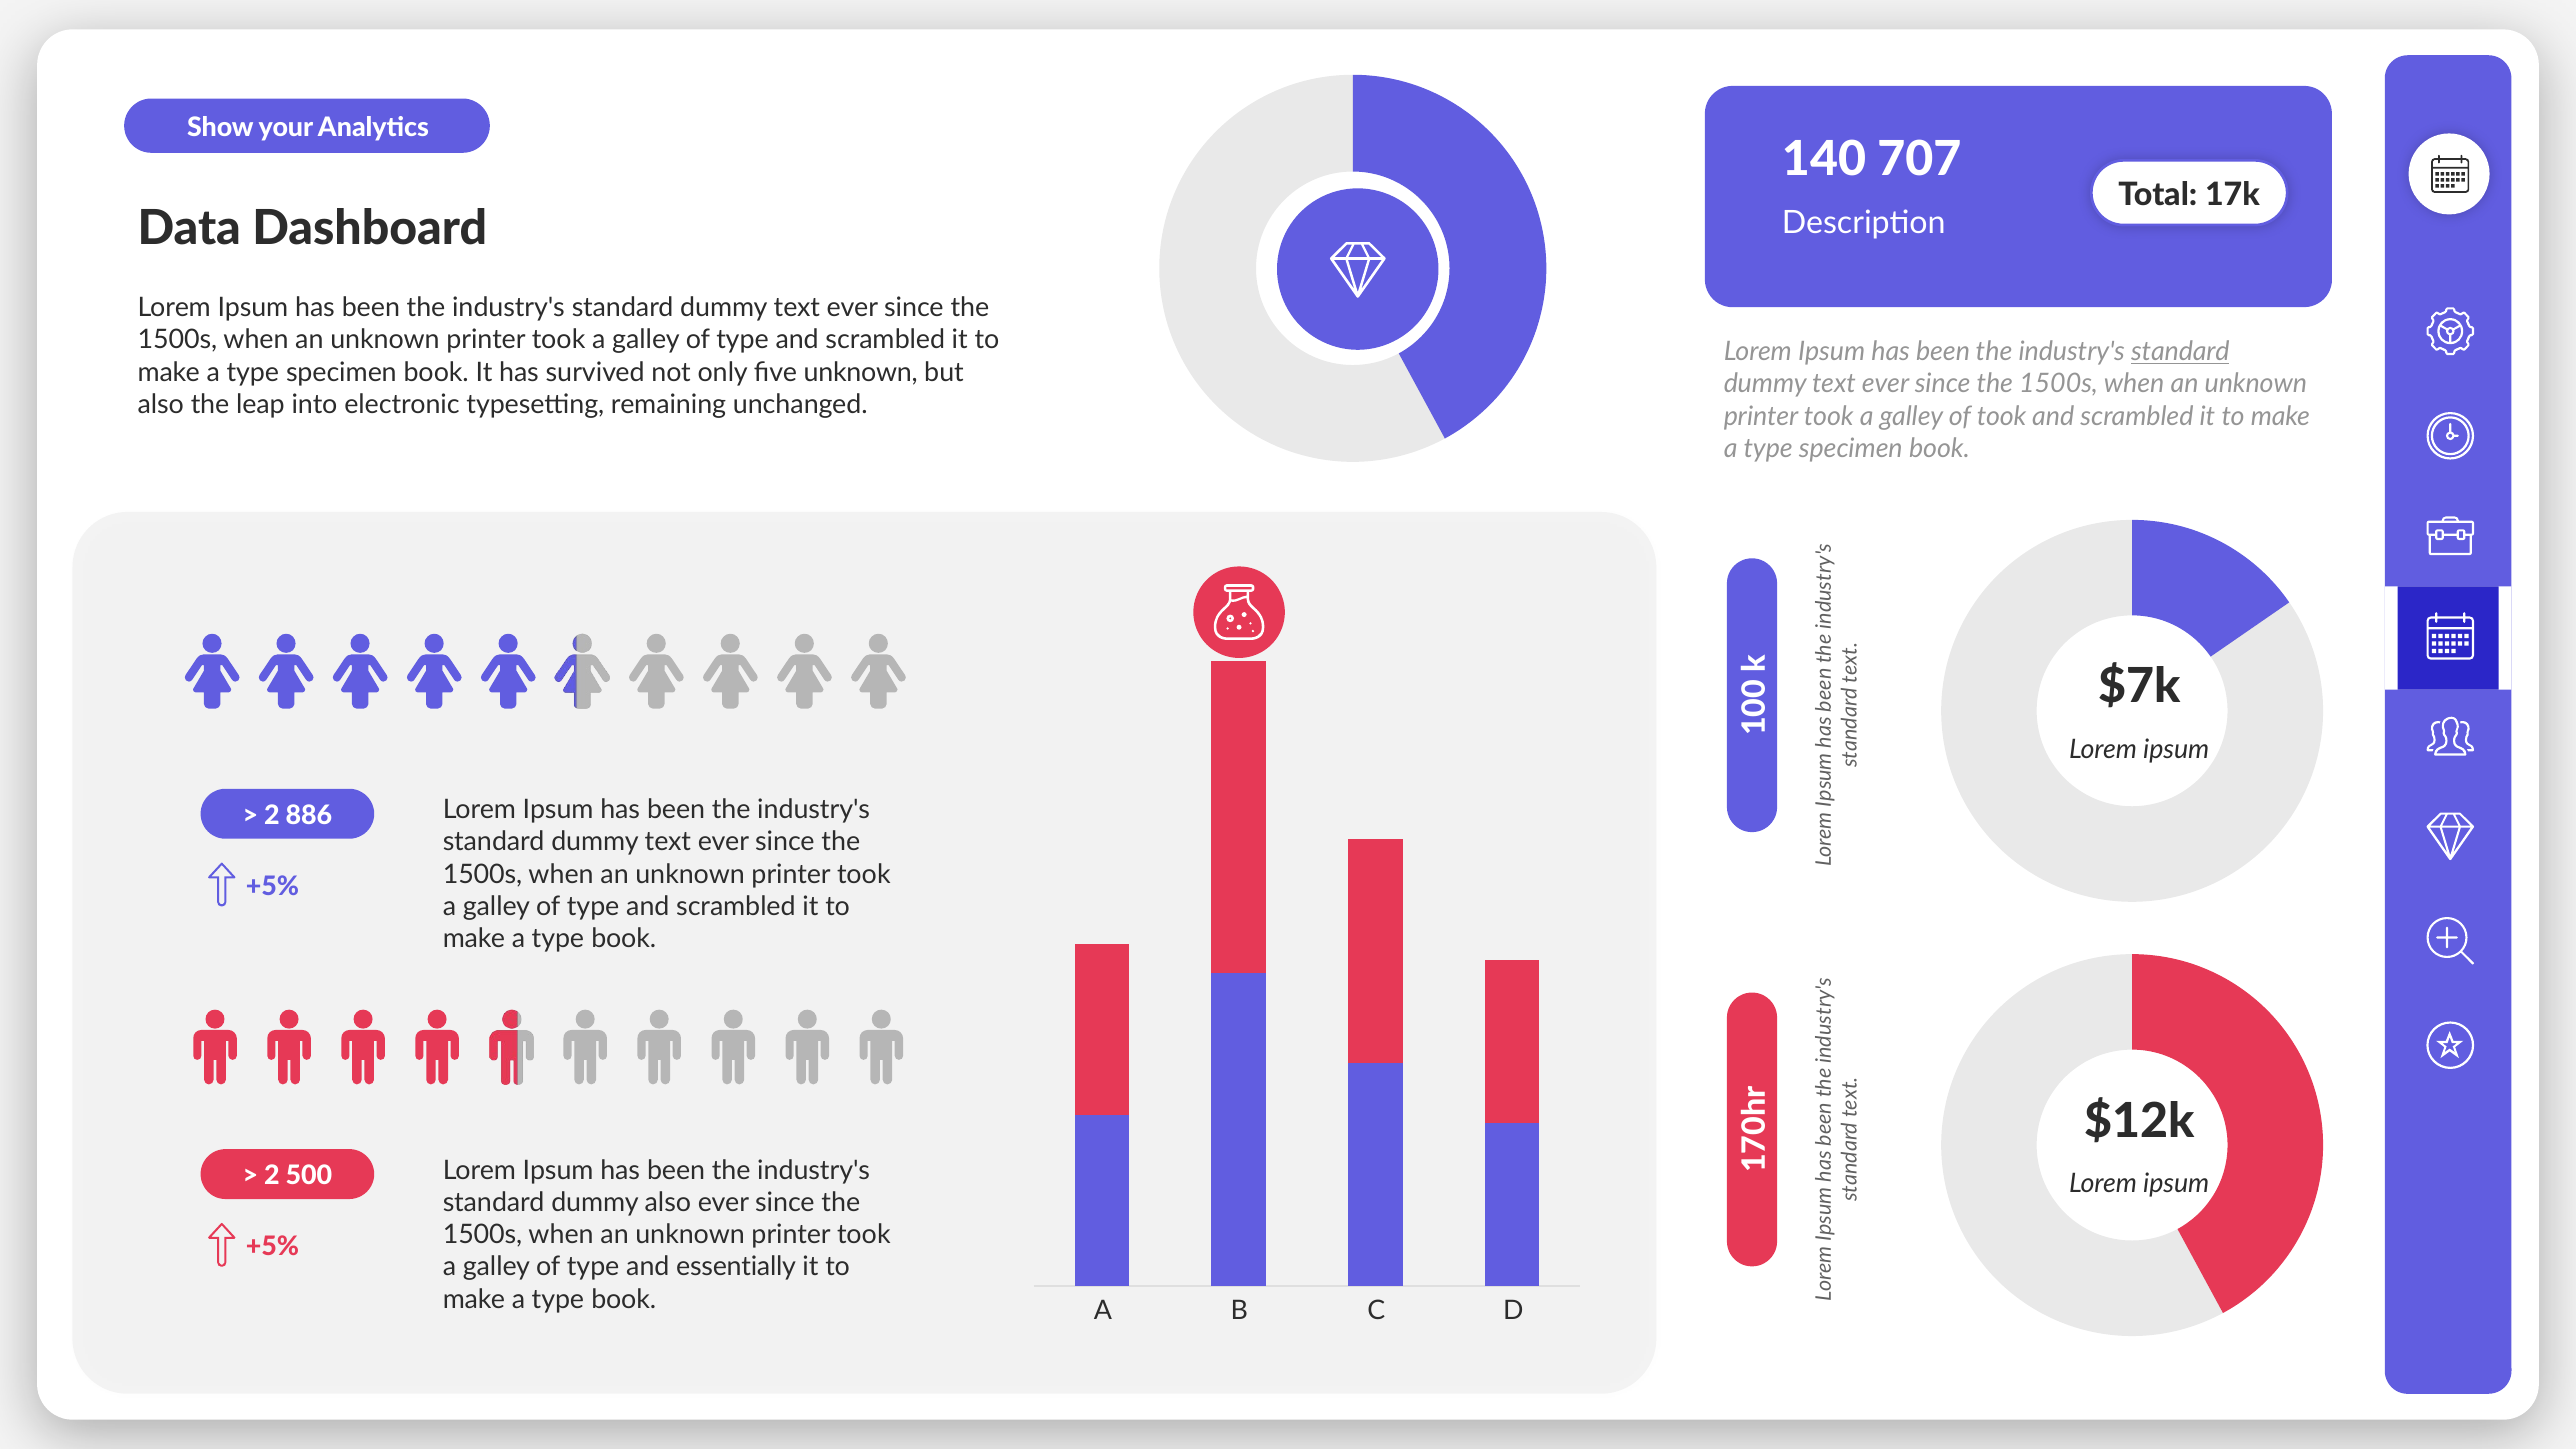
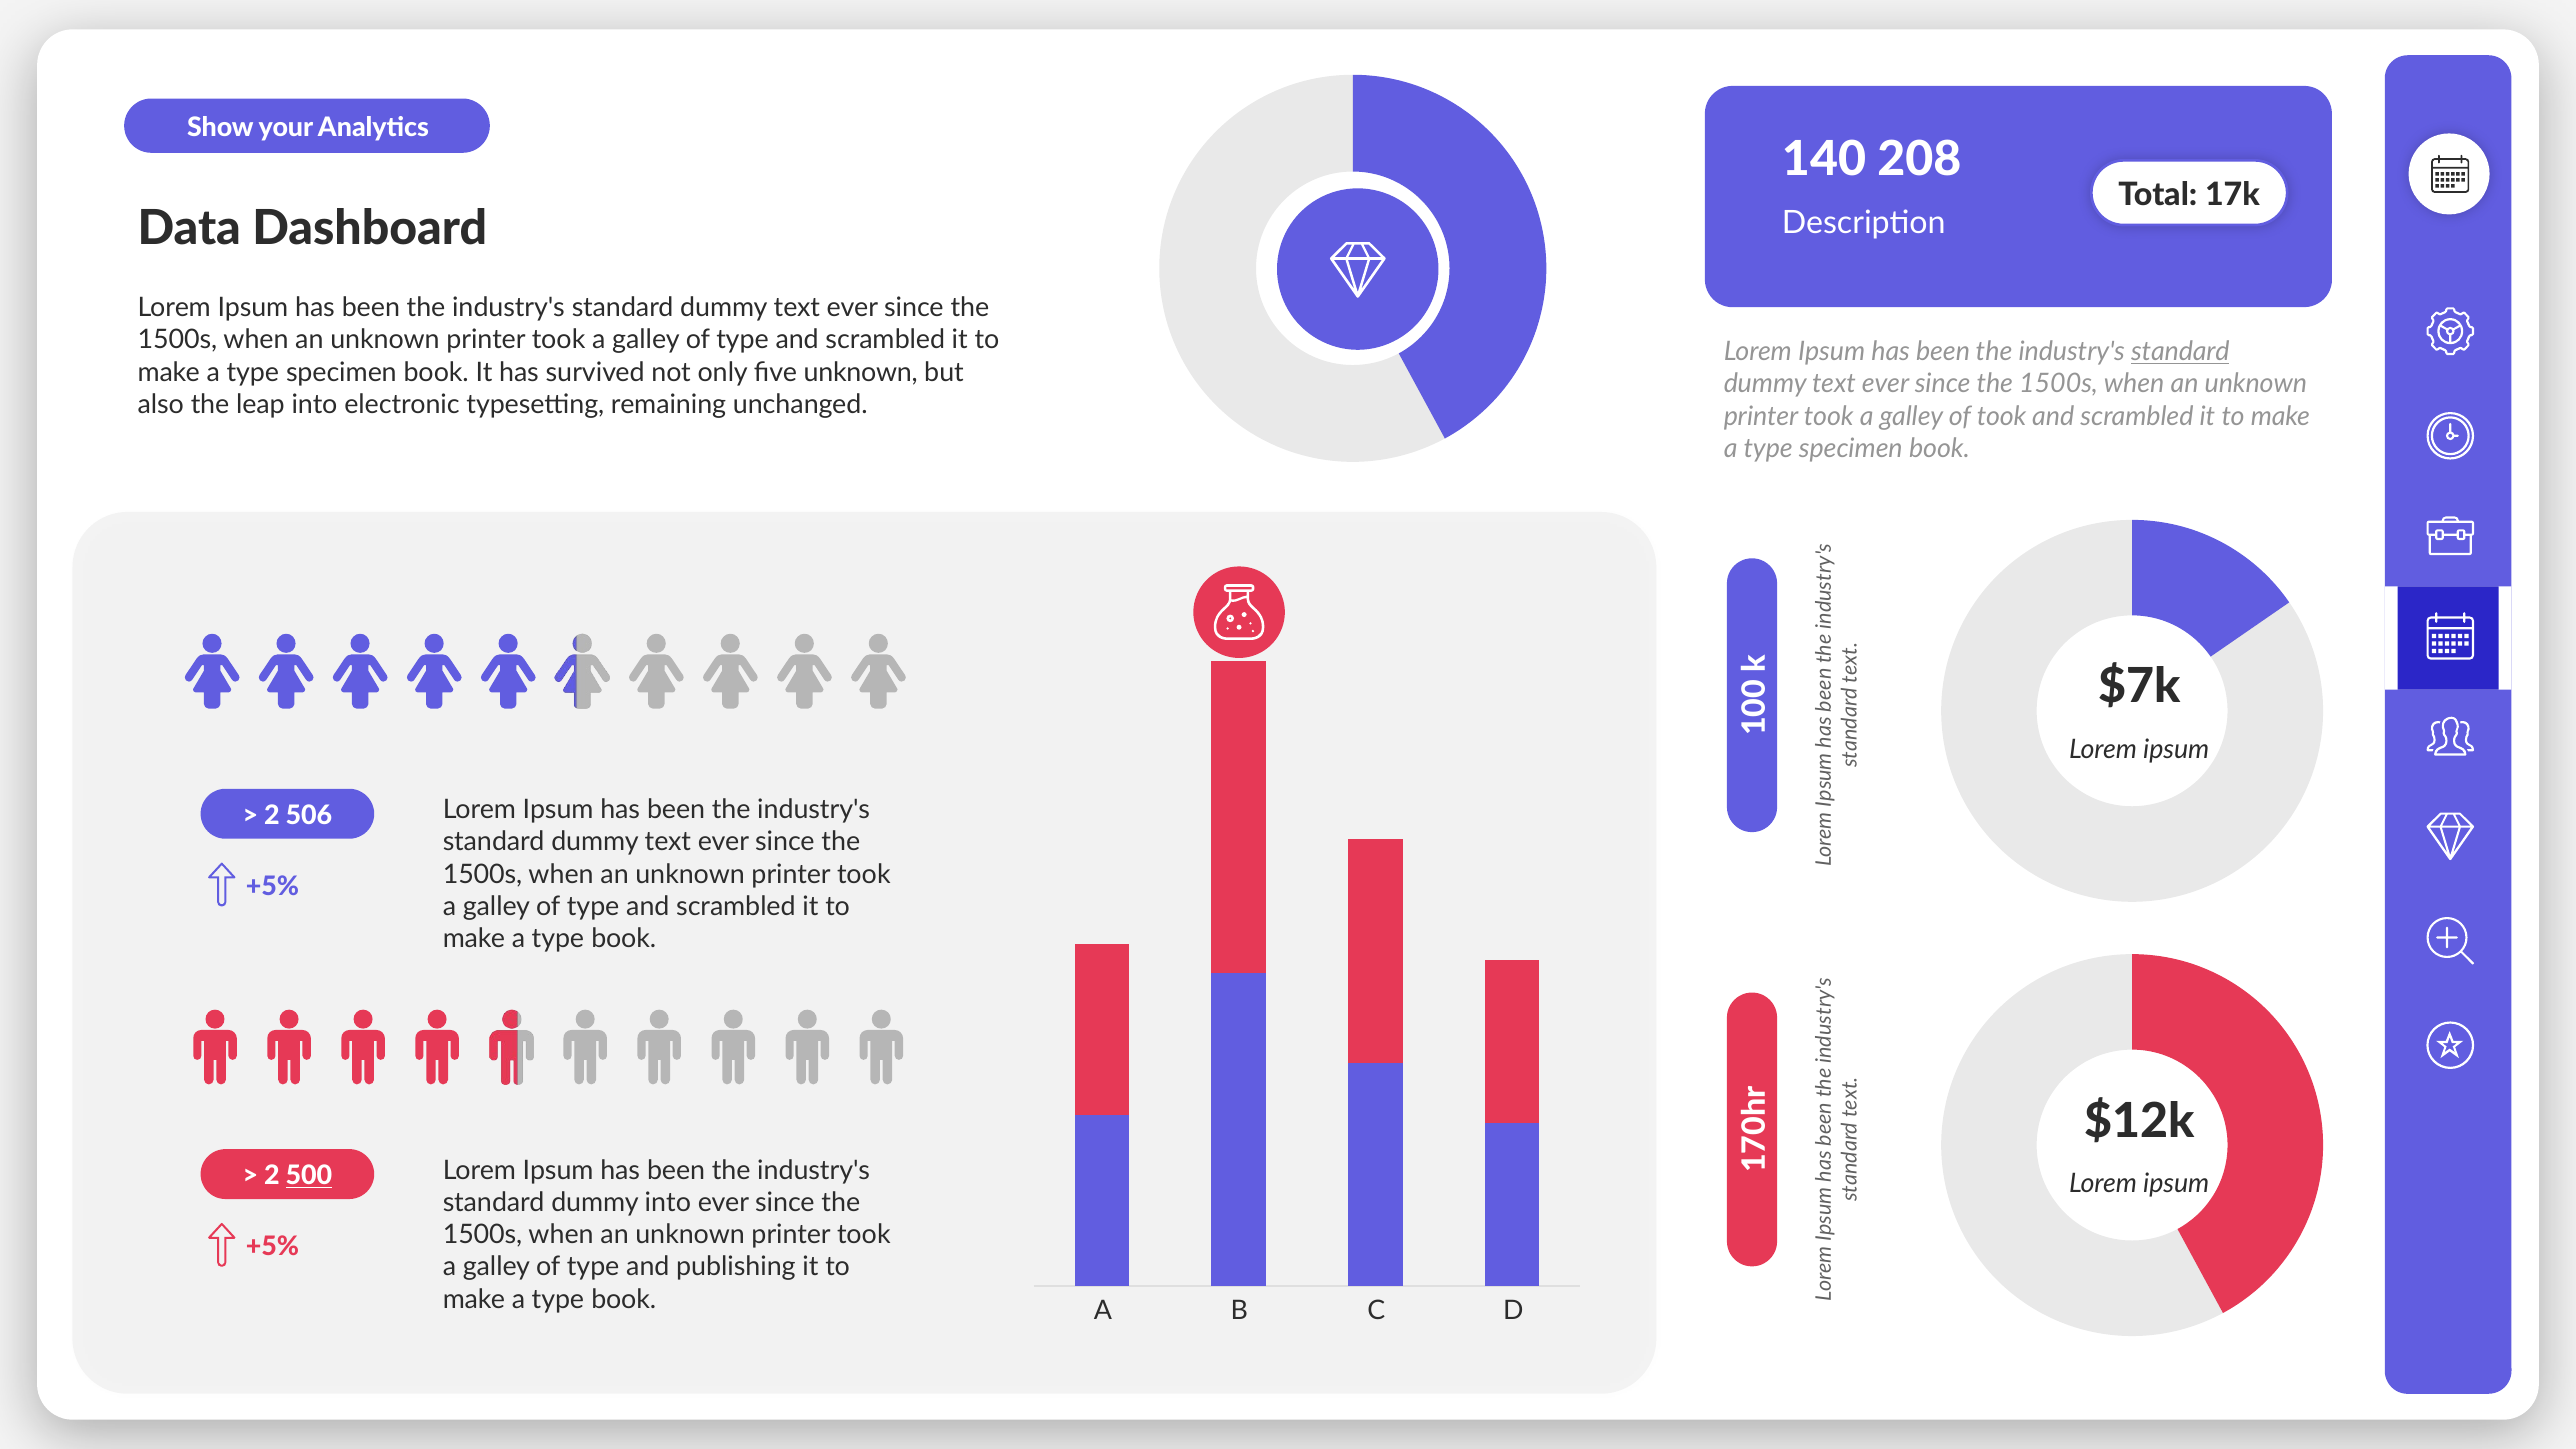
707: 707 -> 208 (1919, 159)
886: 886 -> 506 (309, 816)
500 underline: none -> present (309, 1176)
dummy also: also -> into (668, 1202)
essentially: essentially -> publishing (736, 1267)
